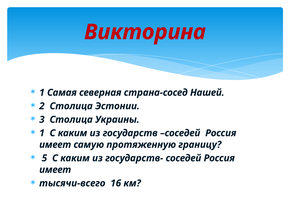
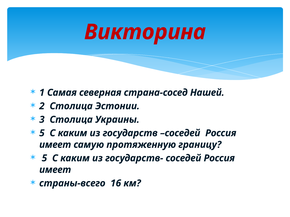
1: 1 -> 5 (42, 133)
тысячи-всего: тысячи-всего -> страны-всего (72, 184)
